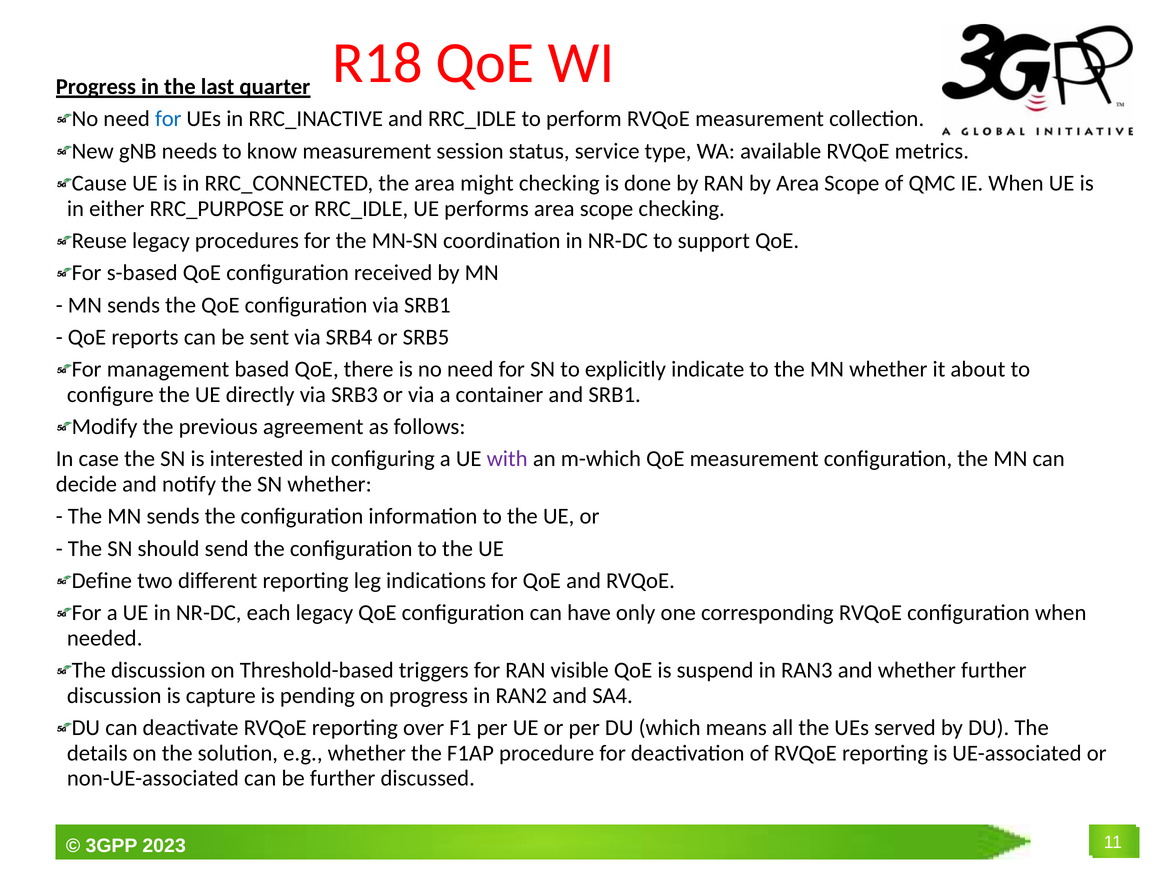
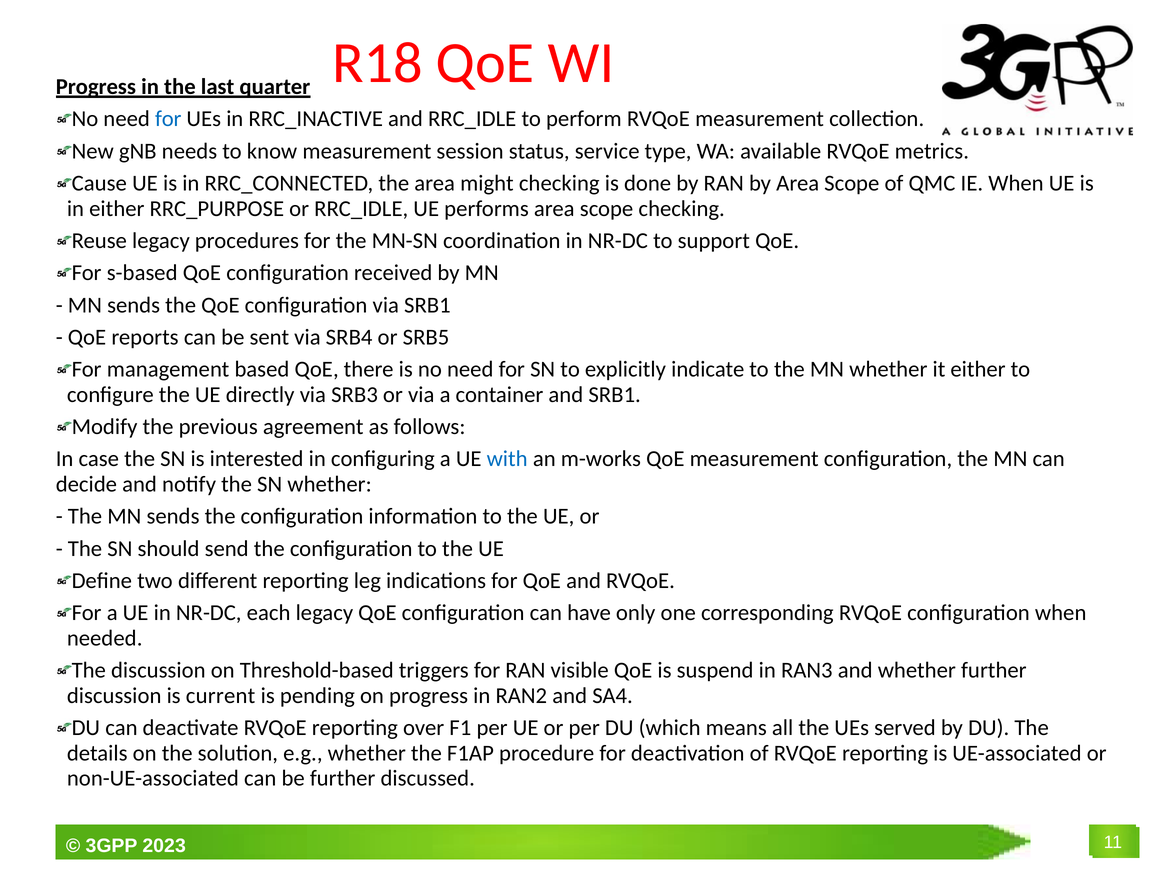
it about: about -> either (978, 369)
with colour: purple -> blue (507, 459)
m-which: m-which -> m-works (601, 459)
capture: capture -> current (221, 695)
